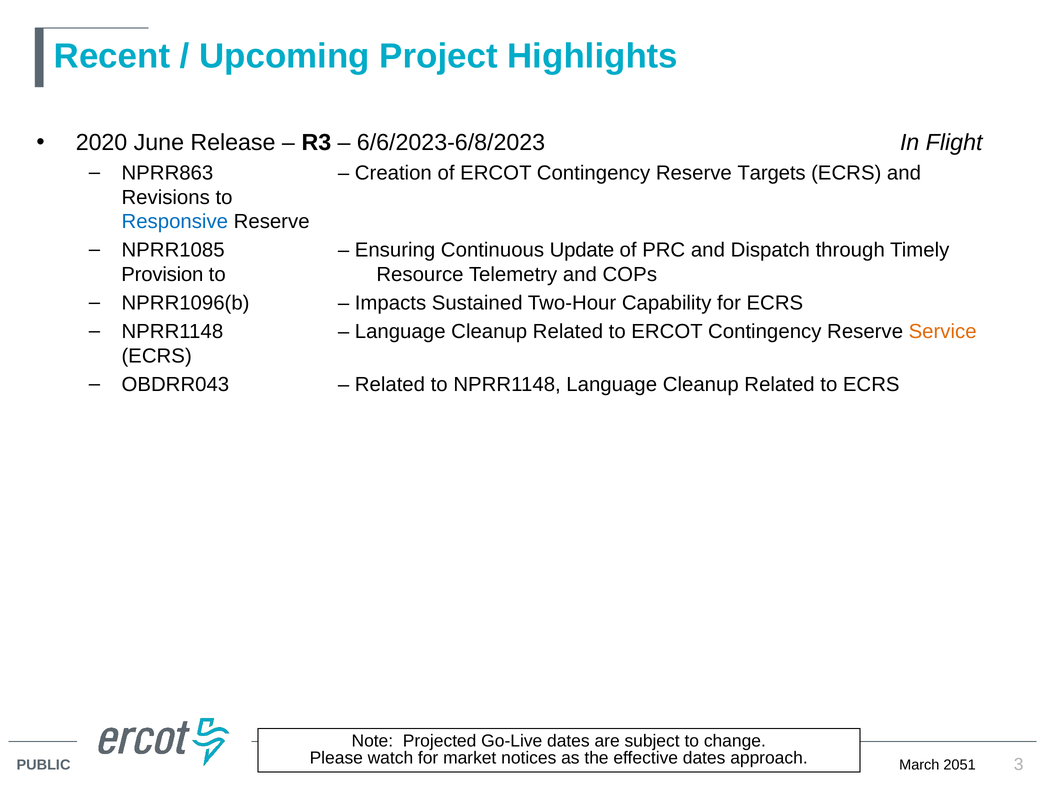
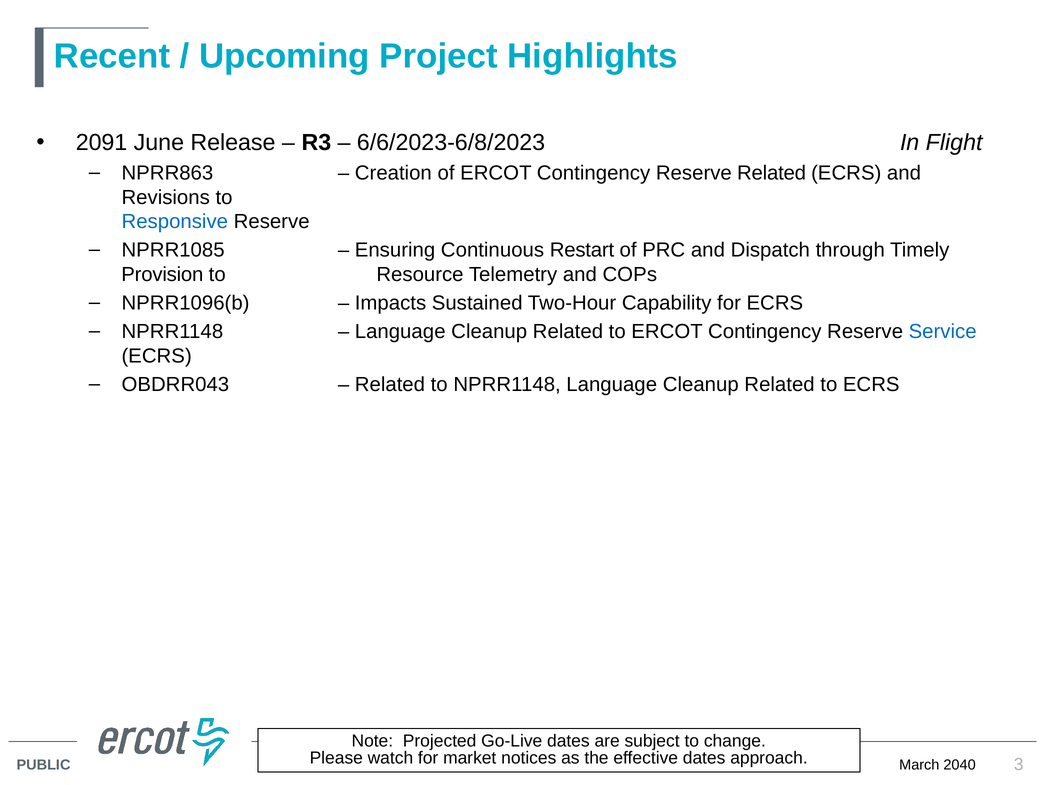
2020: 2020 -> 2091 (102, 143)
Reserve Targets: Targets -> Related (772, 173)
Update: Update -> Restart (582, 250)
Service colour: orange -> blue (943, 332)
2051: 2051 -> 2040 (960, 765)
